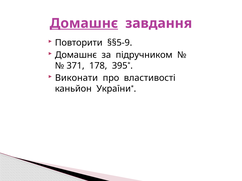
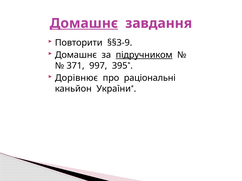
§§5-9: §§5-9 -> §§3-9 (120, 43)
підручником underline: none -> present (144, 55)
178: 178 -> 997 (98, 66)
Виконати: Виконати -> Дорівнює (76, 78)
властивості: властивості -> раціональні (150, 78)
